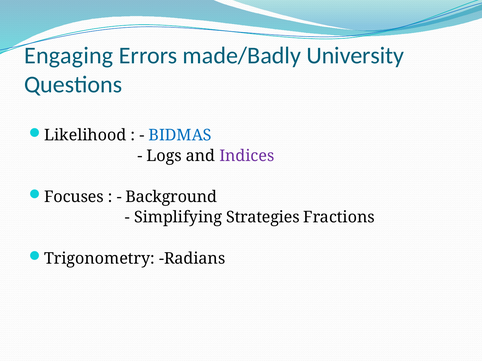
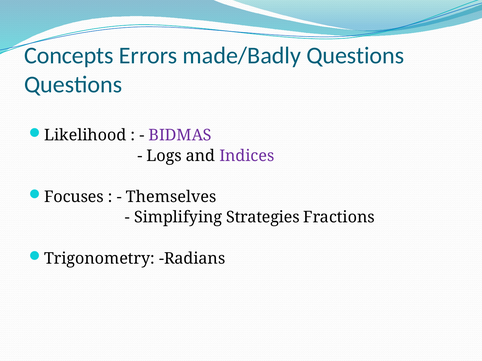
Engaging: Engaging -> Concepts (69, 56)
made/Badly University: University -> Questions (355, 56)
BIDMAS colour: blue -> purple (180, 135)
Background: Background -> Themselves (171, 197)
